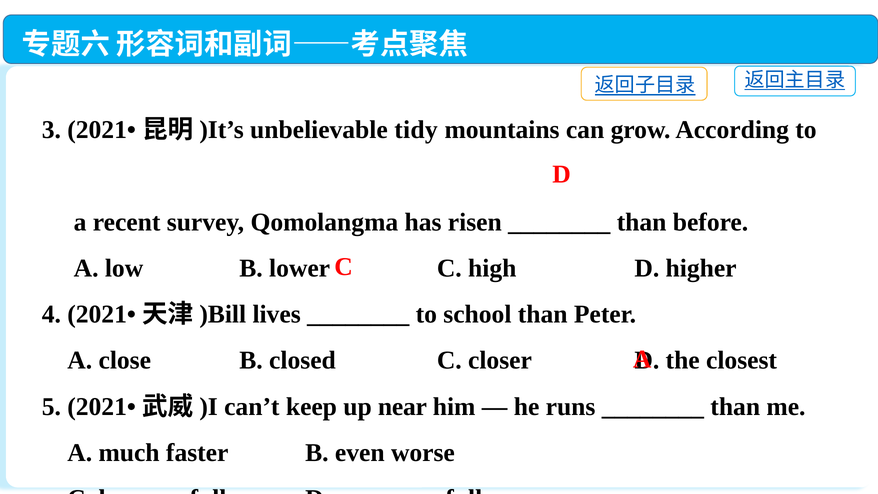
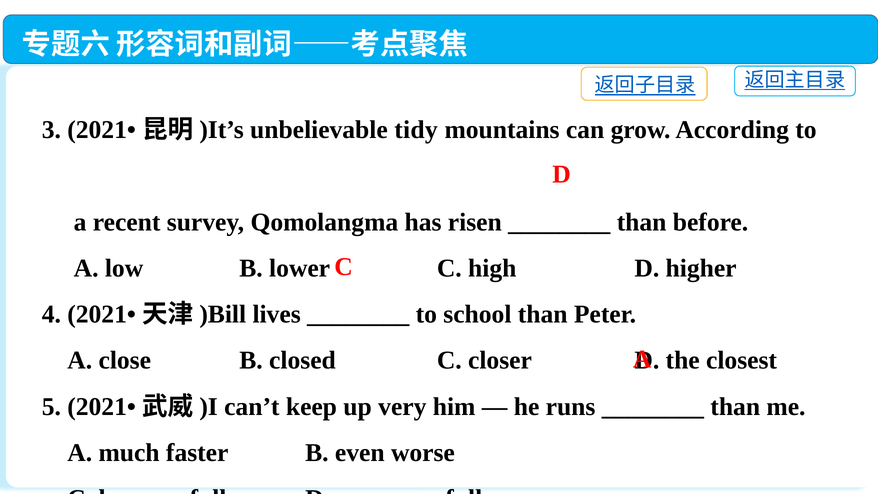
near: near -> very (402, 406)
